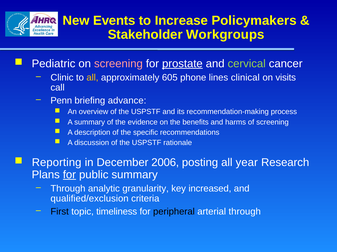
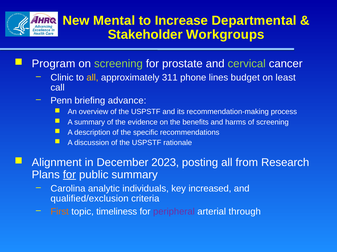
Events: Events -> Mental (114, 21)
Policymakers: Policymakers -> Departmental (254, 21)
Pediatric: Pediatric -> Program (54, 64)
screening colour: pink -> light green (118, 64)
prostate underline: present -> none (182, 64)
605: 605 -> 311 (170, 78)
clinical: clinical -> budget (245, 78)
visits: visits -> least (286, 78)
Reporting: Reporting -> Alignment (57, 163)
2006: 2006 -> 2023 (165, 163)
year: year -> from (247, 163)
Through: Through -> Carolina (68, 189)
granularity: granularity -> individuals (146, 189)
First colour: black -> orange (60, 212)
peripheral colour: black -> purple (174, 212)
